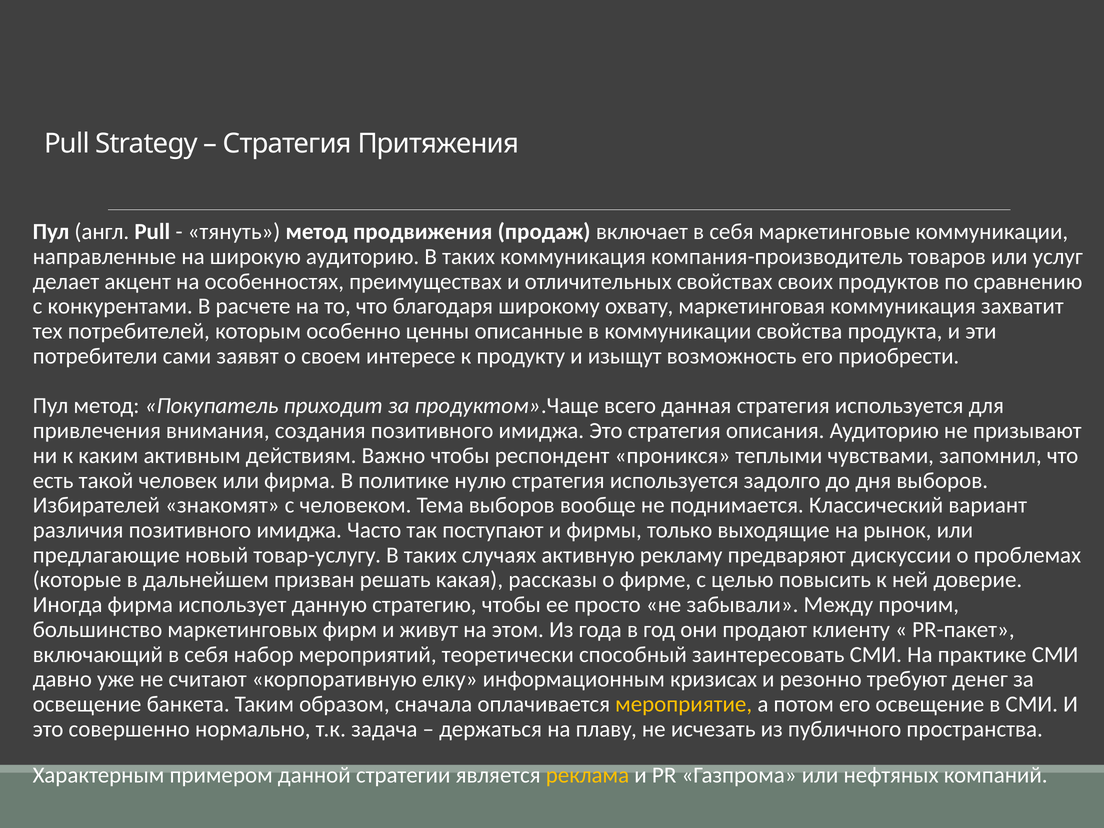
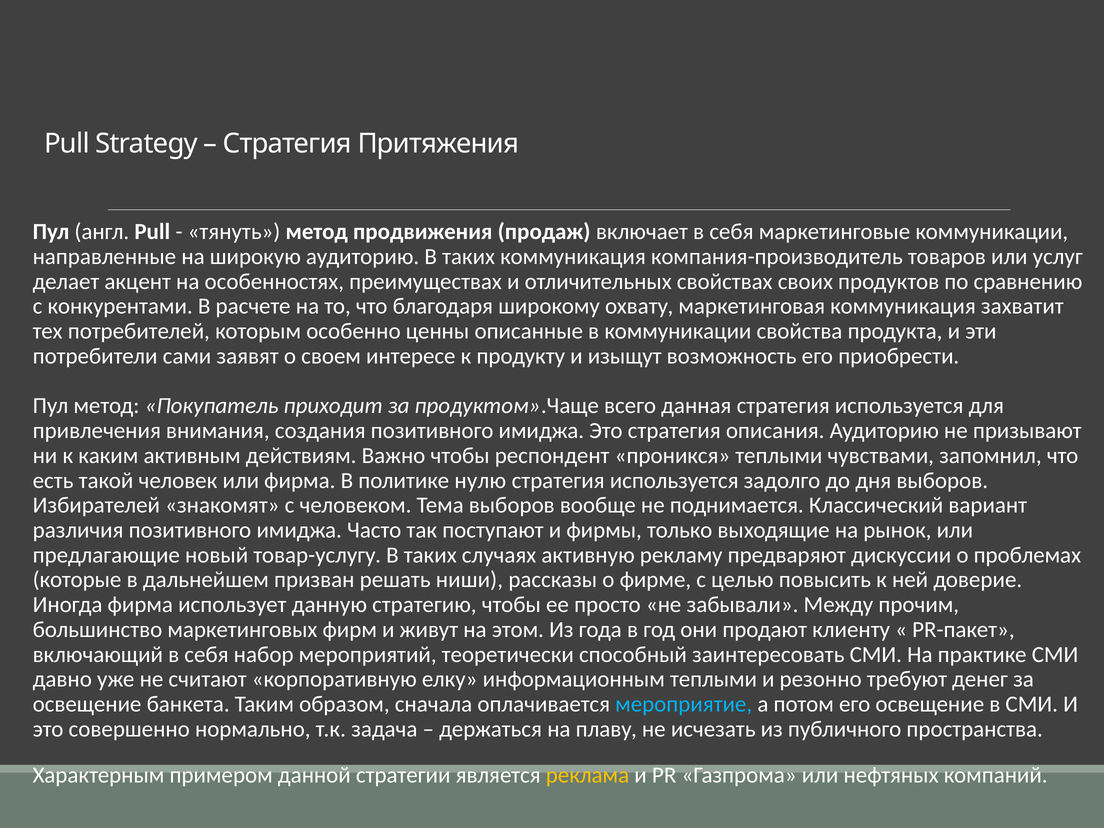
какая: какая -> ниши (469, 580)
информационным кризисах: кризисах -> теплыми (713, 679)
мероприятие colour: yellow -> light blue (684, 704)
